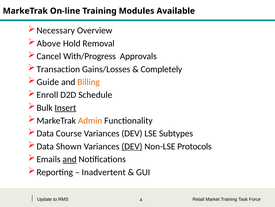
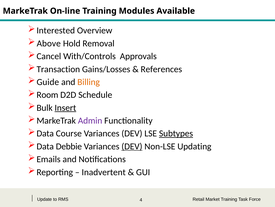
Necessary: Necessary -> Interested (56, 30)
With/Progress: With/Progress -> With/Controls (89, 56)
Completely: Completely -> References (161, 69)
Enroll: Enroll -> Room (47, 95)
Admin colour: orange -> purple (90, 120)
Subtypes underline: none -> present (176, 133)
Shown: Shown -> Debbie (69, 146)
Protocols: Protocols -> Updating (194, 146)
and underline: present -> none (70, 159)
